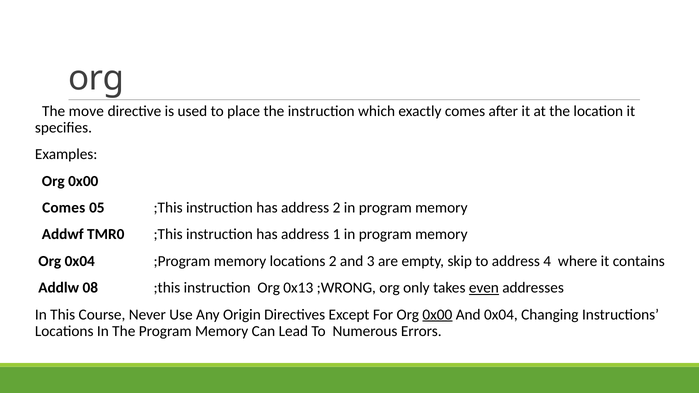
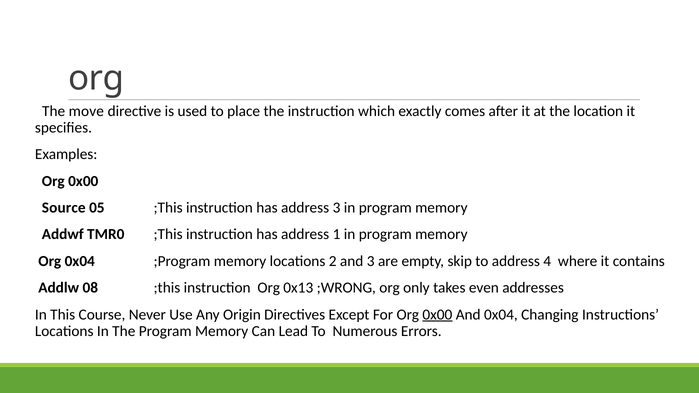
Comes: Comes -> Source (64, 208)
address 2: 2 -> 3 (337, 208)
even underline: present -> none (484, 288)
